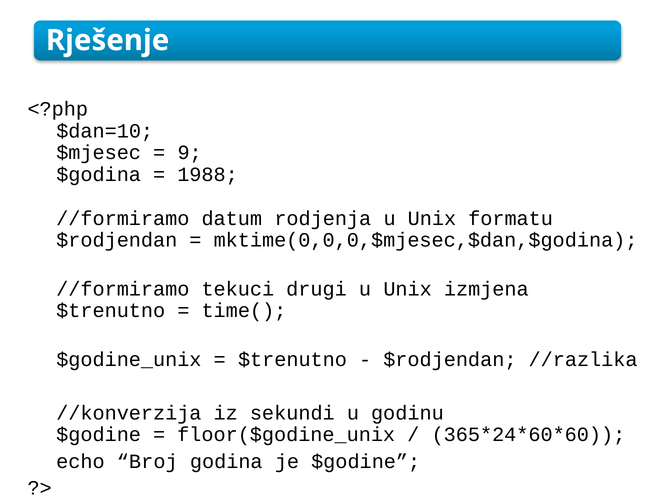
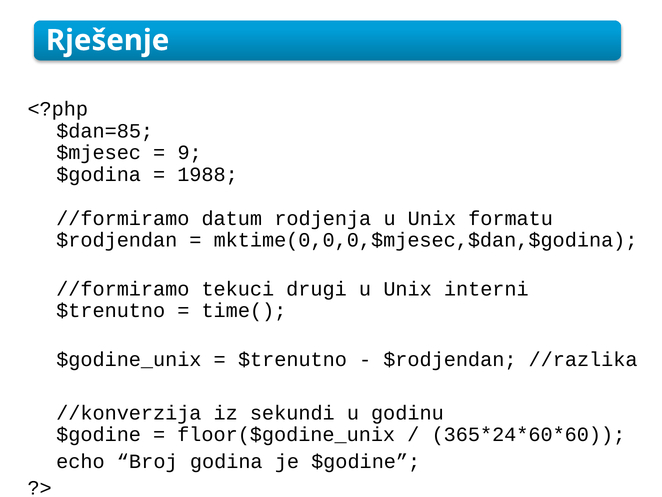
$dan=10: $dan=10 -> $dan=85 (105, 131)
izmjena: izmjena -> interni (486, 289)
